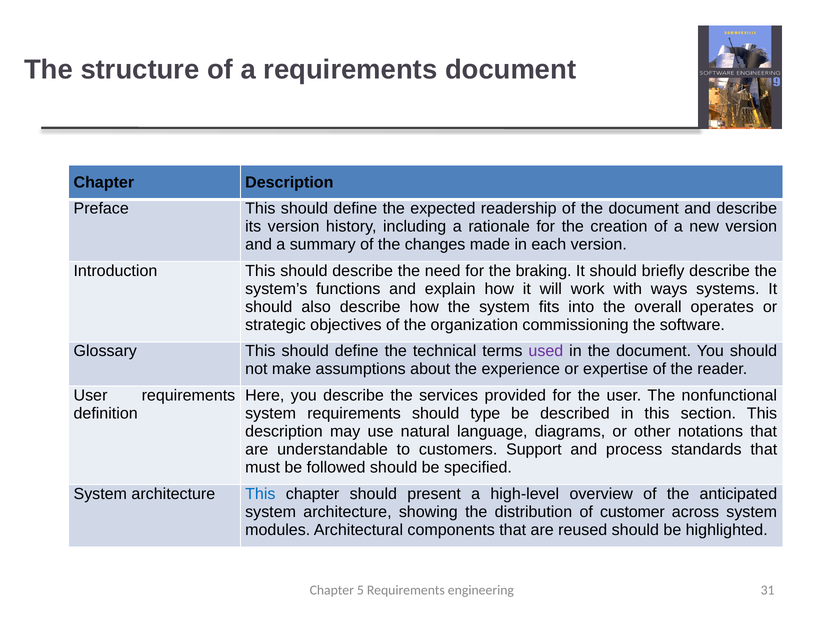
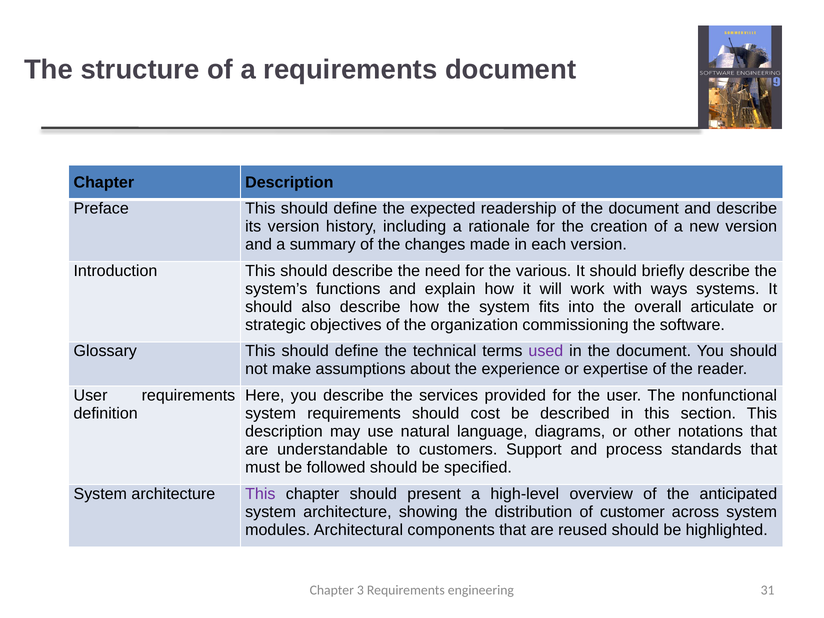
braking: braking -> various (544, 271)
operates: operates -> articulate (722, 307)
type: type -> cost (485, 413)
This colour: blue -> purple (260, 494)
5: 5 -> 3 (360, 590)
